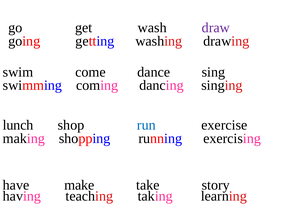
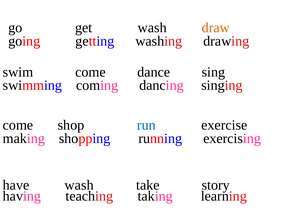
draw colour: purple -> orange (216, 28)
lunch: lunch -> come (18, 125)
have make: make -> wash (79, 185)
